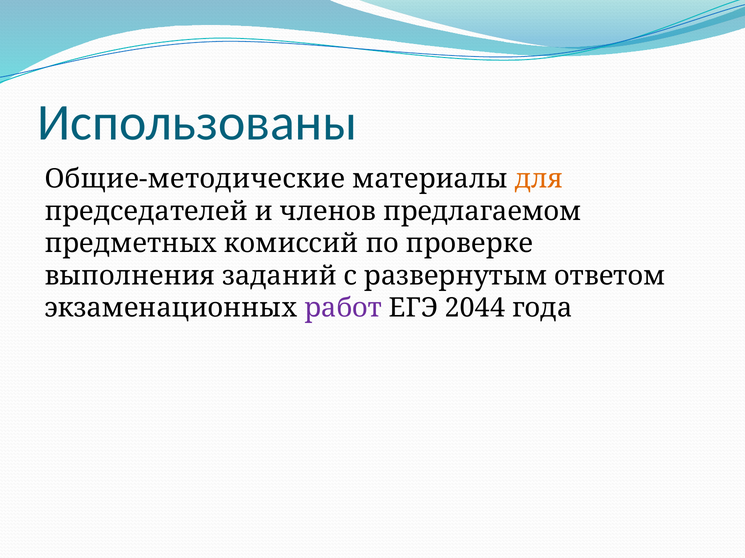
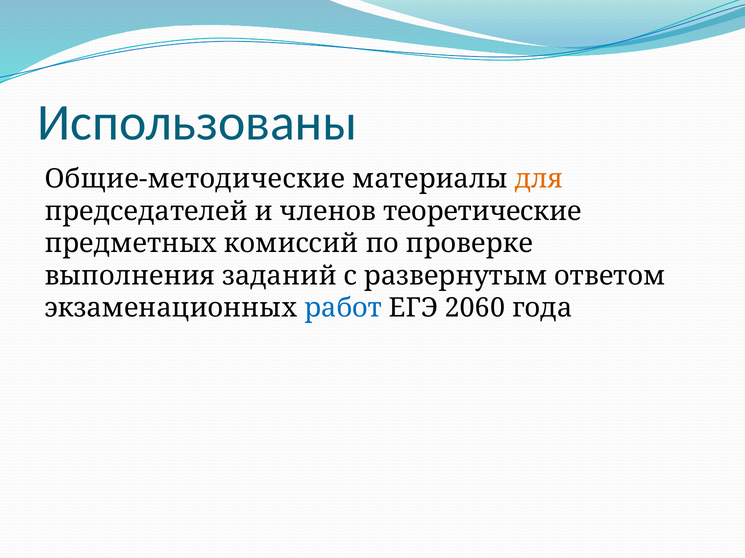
предлагаемом: предлагаемом -> теоретические (482, 212)
работ colour: purple -> blue (343, 308)
2044: 2044 -> 2060 (475, 308)
